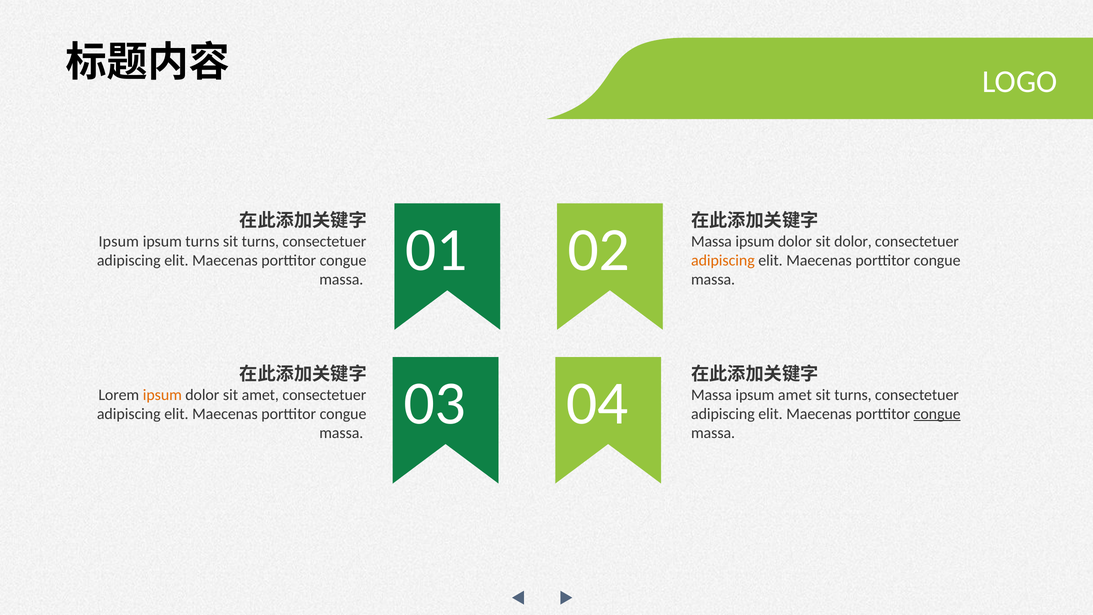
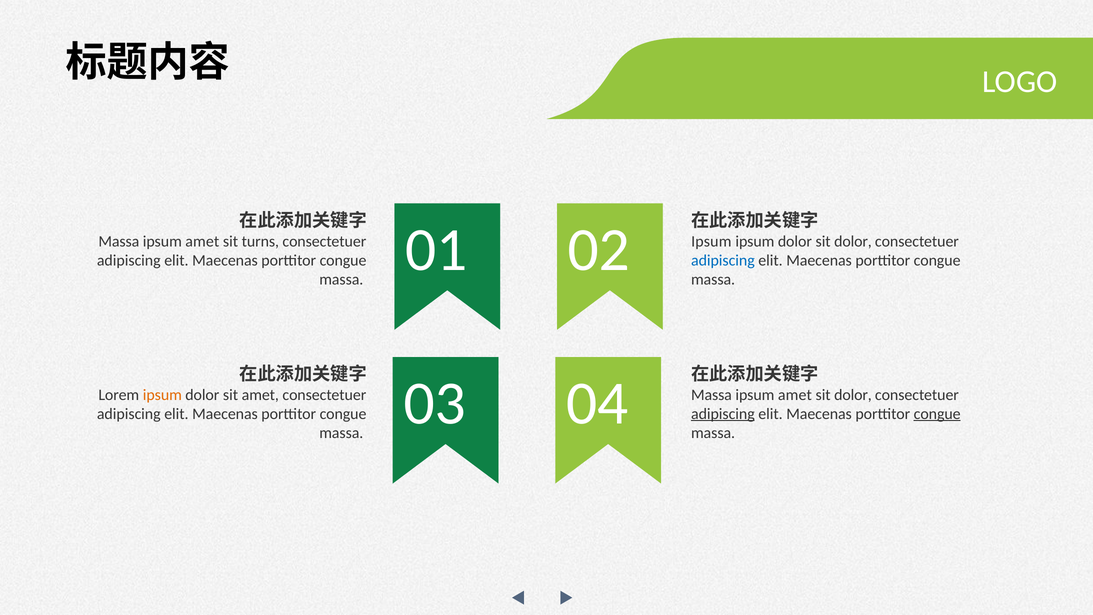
Ipsum: Ipsum -> Massa (119, 241)
turns: turns -> amet (202, 241)
Massa: Massa -> Ipsum (711, 241)
adipiscing colour: orange -> blue (723, 260)
turns: turns -> dolor (853, 395)
adipiscing underline: none -> present (723, 414)
